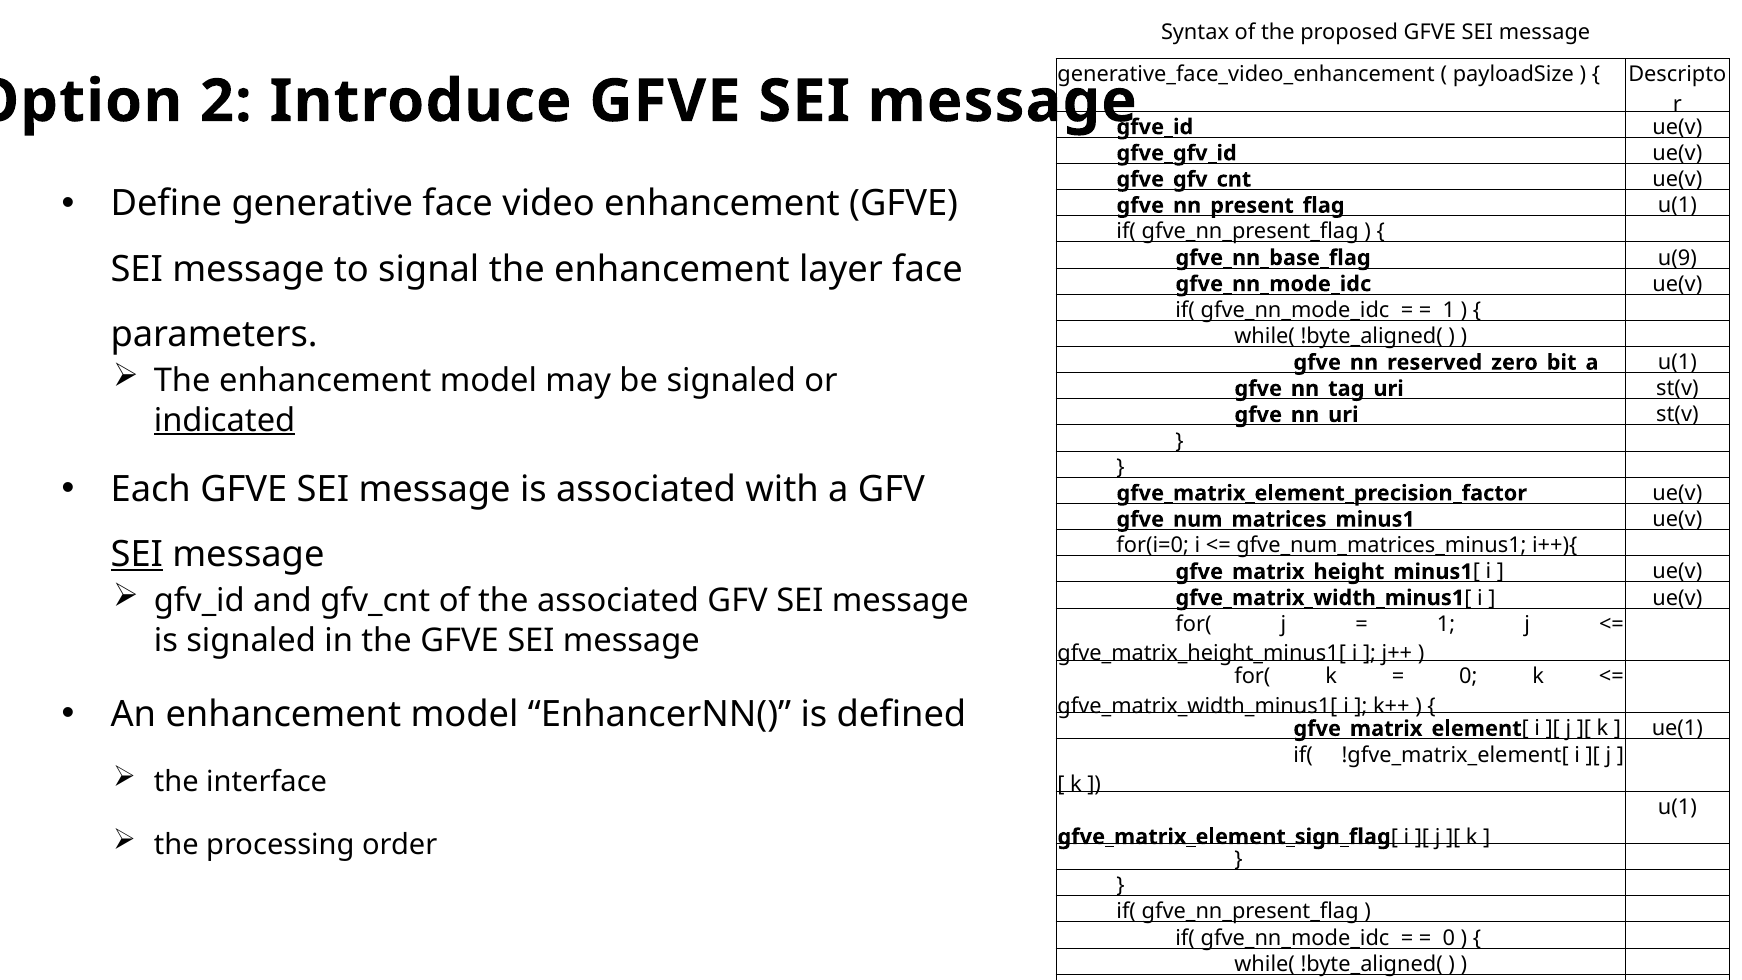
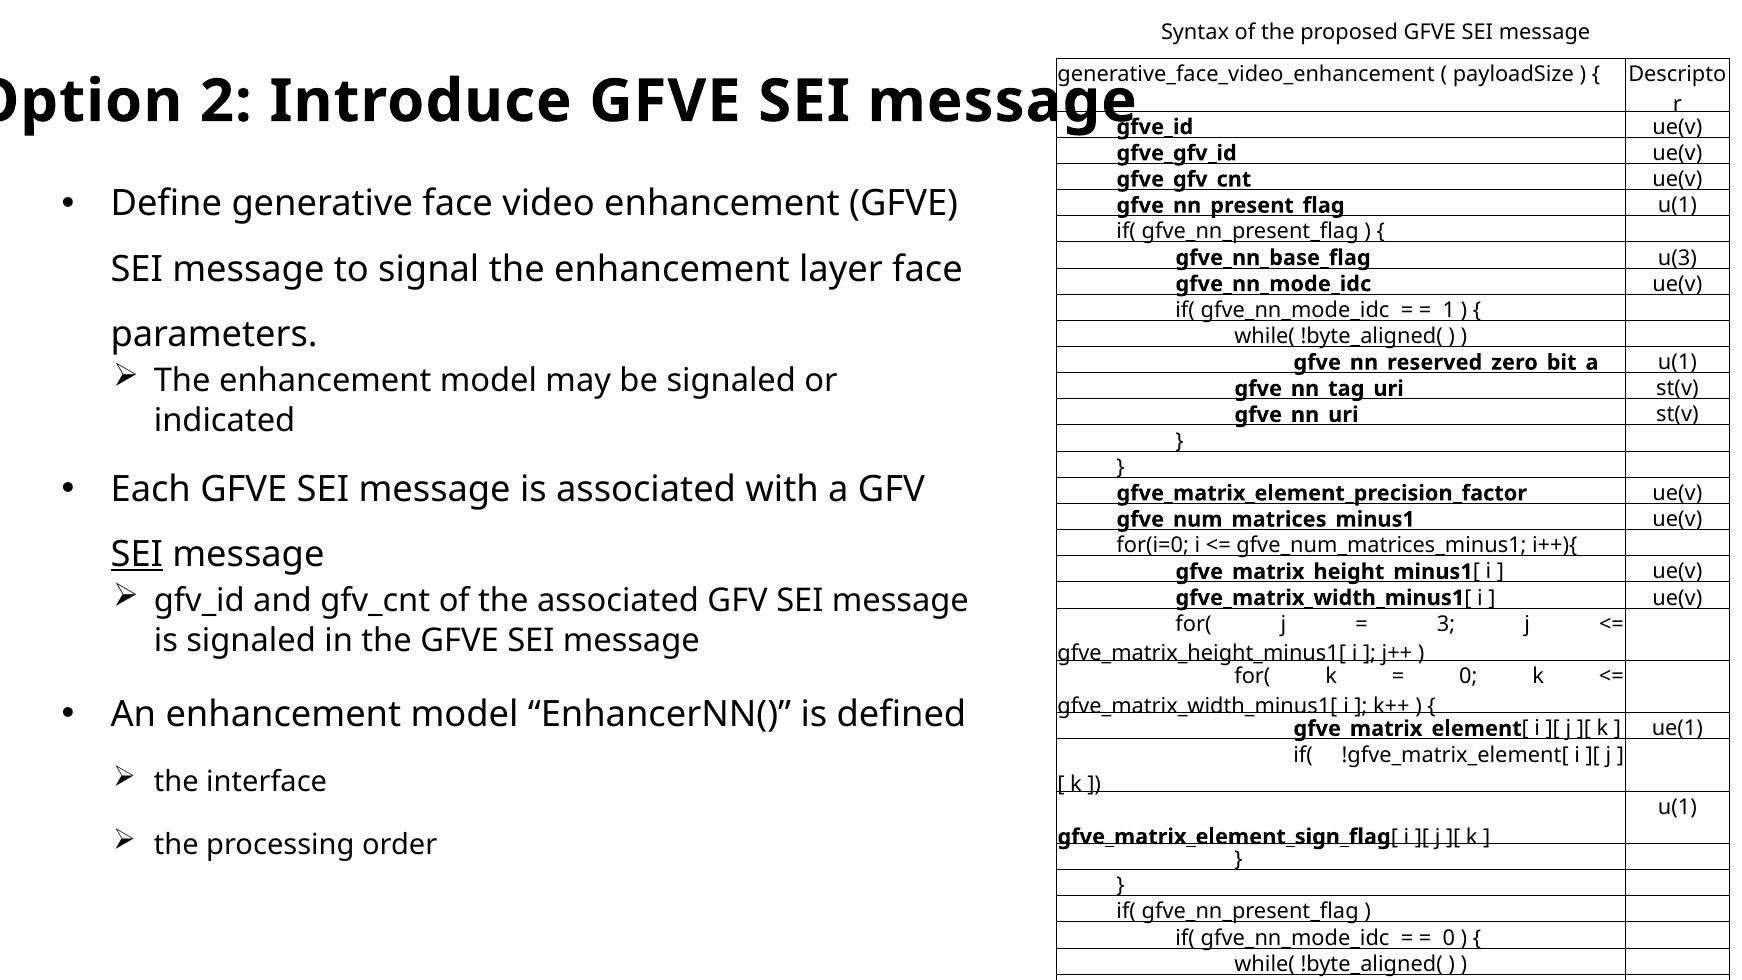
u(9: u(9 -> u(3 (1677, 258)
indicated underline: present -> none (225, 420)
1: 1 -> 3 (1446, 624)
